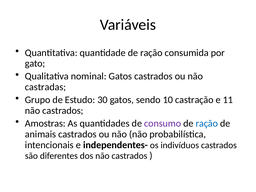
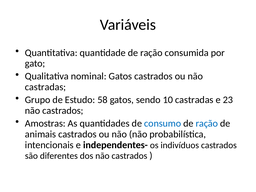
30: 30 -> 58 (103, 100)
10 castração: castração -> castradas (194, 100)
11: 11 -> 23 (228, 100)
consumo colour: purple -> blue (163, 123)
